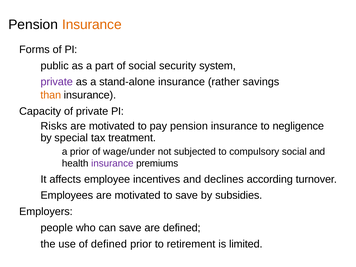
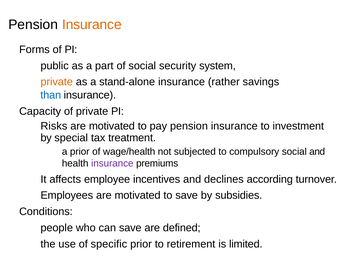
private colour: purple -> orange (57, 82)
than colour: orange -> blue (51, 95)
negligence: negligence -> investment (298, 126)
wage/under: wage/under -> wage/health (129, 152)
Employers: Employers -> Conditions (46, 212)
of defined: defined -> specific (109, 244)
